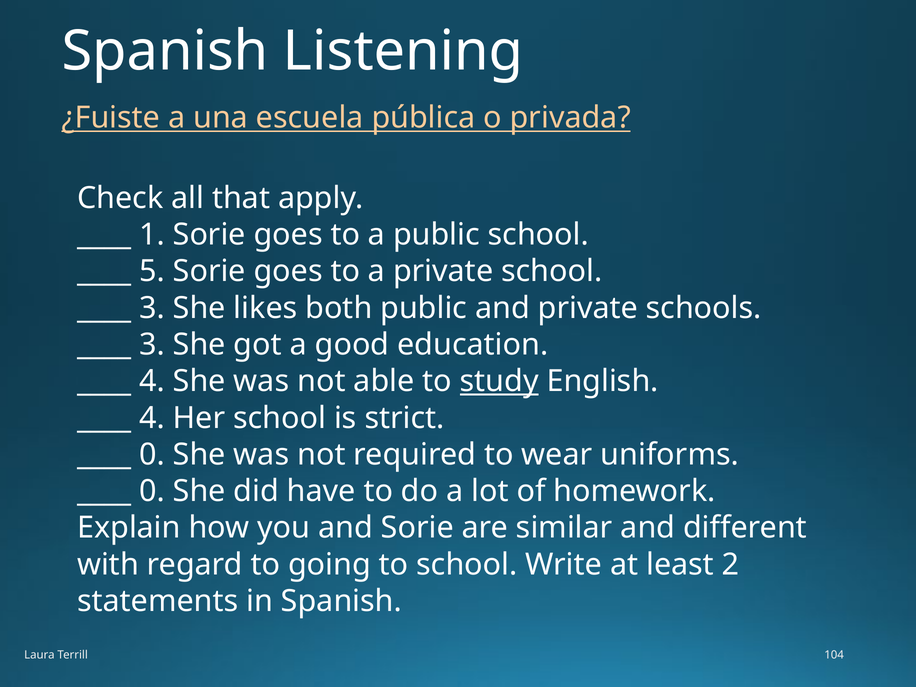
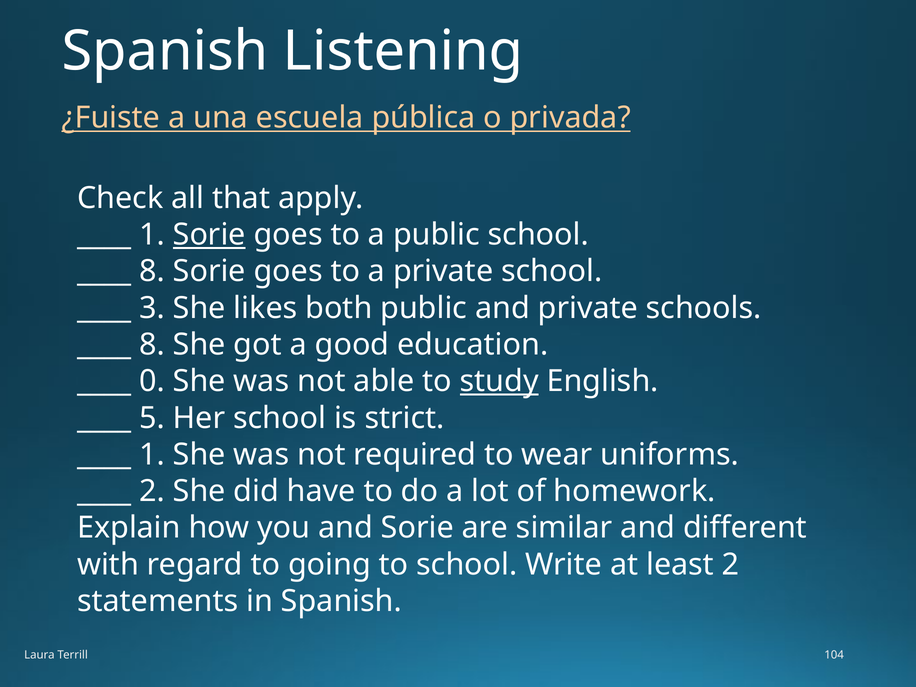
Sorie underline: none -> present (209, 235)
5: 5 -> 8 (152, 271)
3: 3 -> 8 (152, 345)
4: 4 -> 0 (152, 381)
4: 4 -> 5 (152, 418)
0: 0 -> 1 (152, 455)
0: 0 -> 2 (152, 491)
